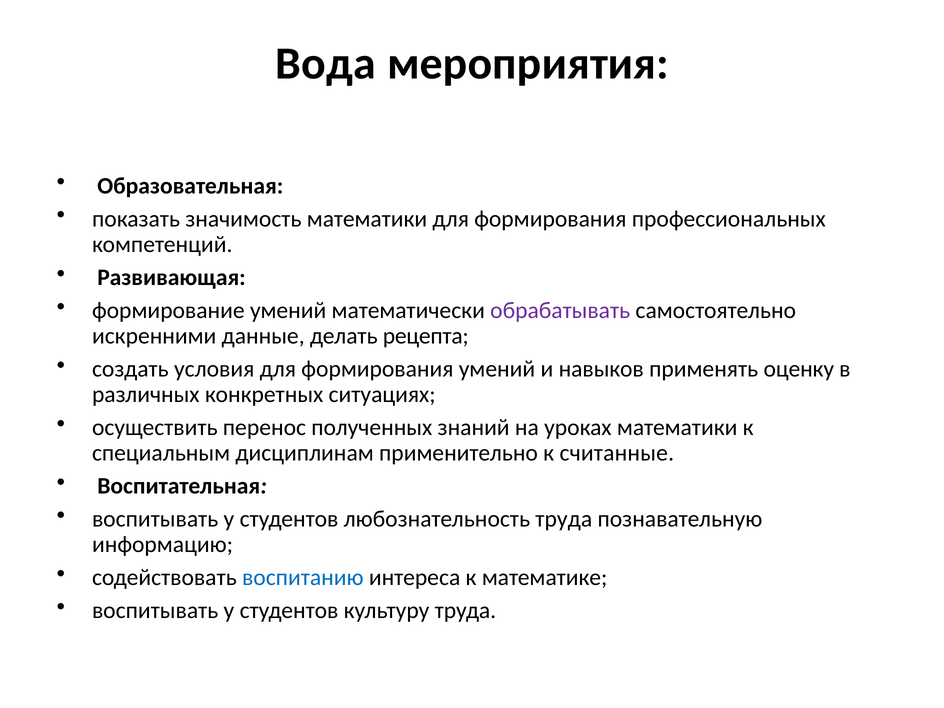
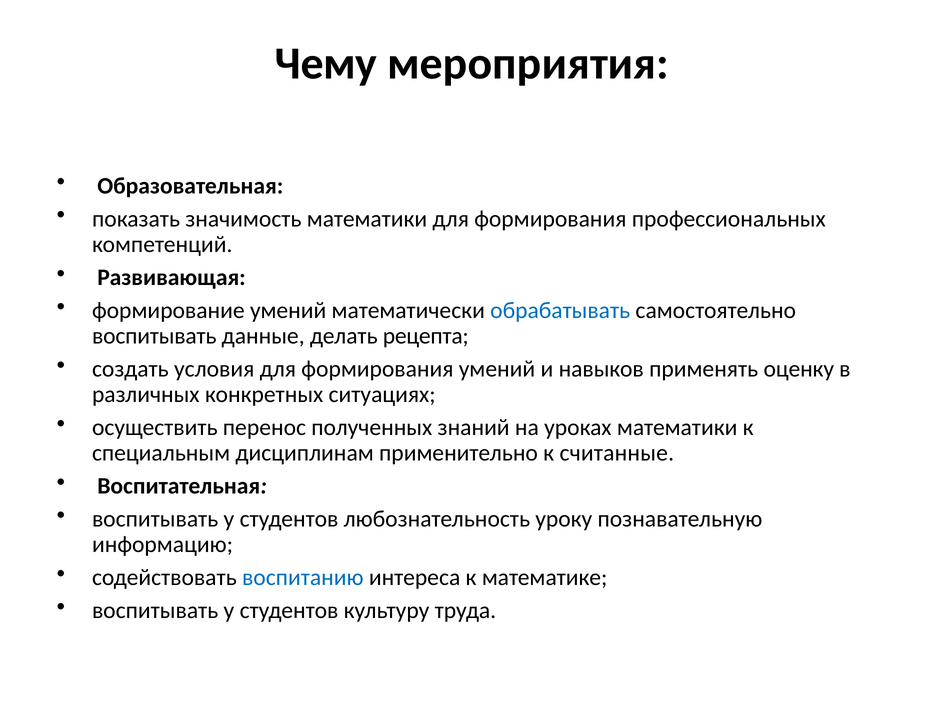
Вода: Вода -> Чему (326, 64)
обрабатывать colour: purple -> blue (560, 310)
искренними: искренними -> воспитывать (154, 336)
любознательность труда: труда -> уроку (564, 519)
